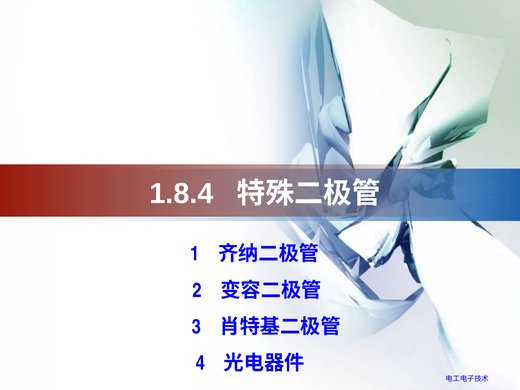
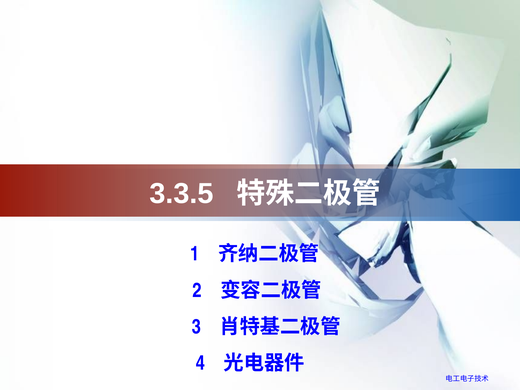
1.8.4: 1.8.4 -> 3.3.5 (181, 194)
